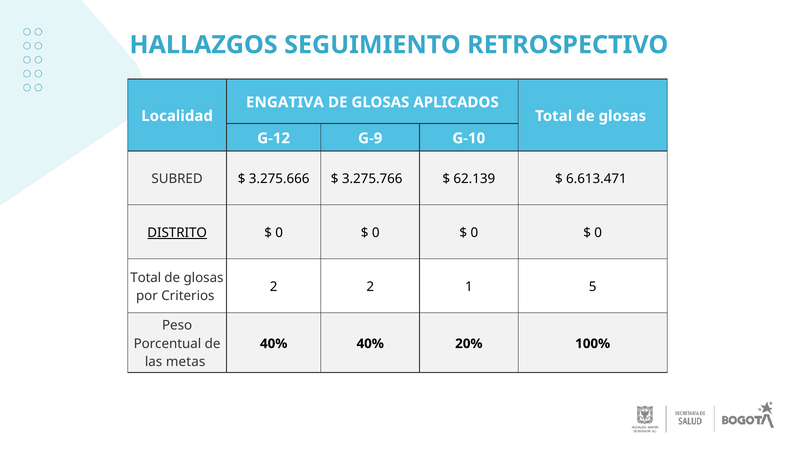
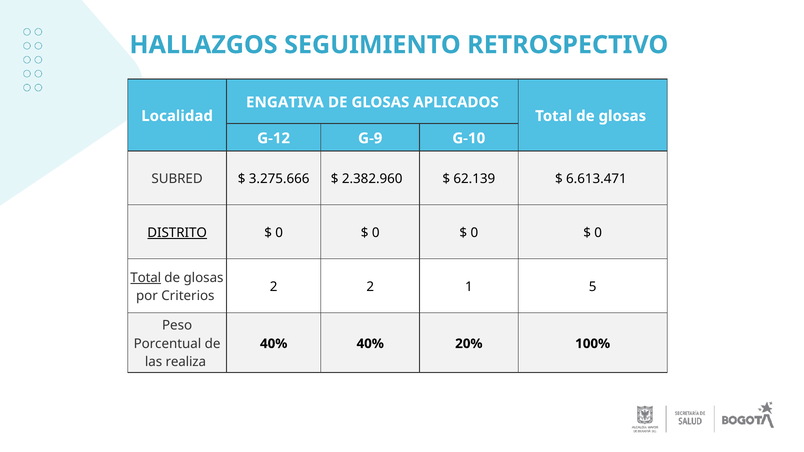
3.275.766: 3.275.766 -> 2.382.960 (372, 179)
Total underline: none -> present (146, 278)
metas: metas -> realiza (186, 362)
